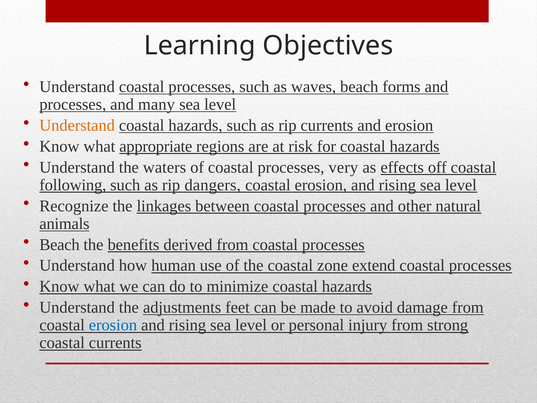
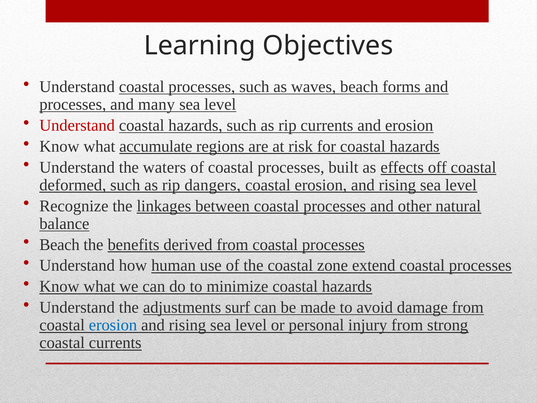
Understand colour: orange -> red (77, 125)
appropriate: appropriate -> accumulate (156, 146)
very: very -> built (343, 167)
following: following -> deformed (73, 185)
animals: animals -> balance (64, 224)
feet: feet -> surf (238, 307)
